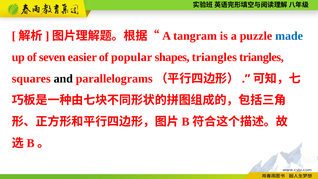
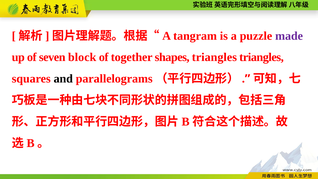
made colour: blue -> purple (289, 36)
easier: easier -> block (82, 57)
popular: popular -> together (132, 57)
